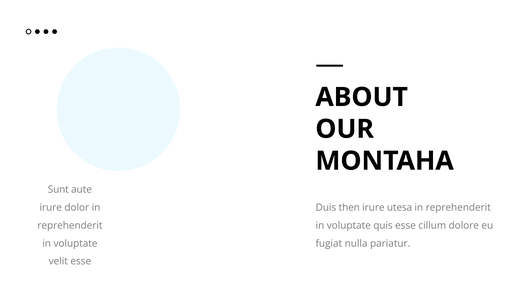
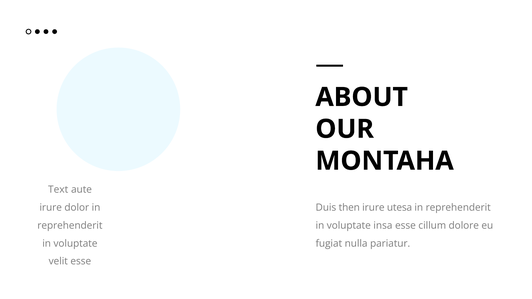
Sunt: Sunt -> Text (58, 190)
quis: quis -> insa (383, 226)
